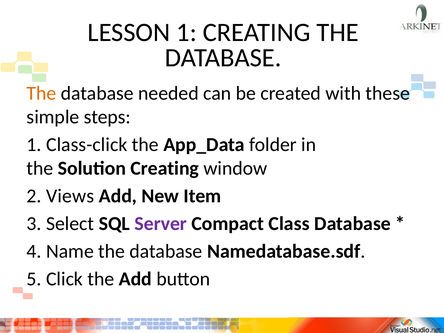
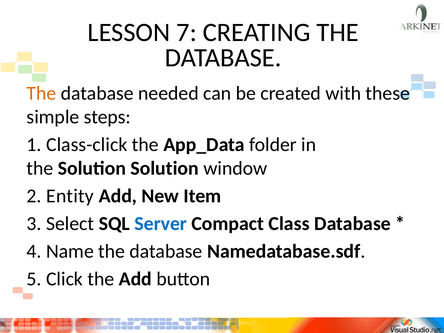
LESSON 1: 1 -> 7 (187, 32)
Solution Creating: Creating -> Solution (165, 168)
Views: Views -> Entity (70, 196)
Server colour: purple -> blue (161, 224)
